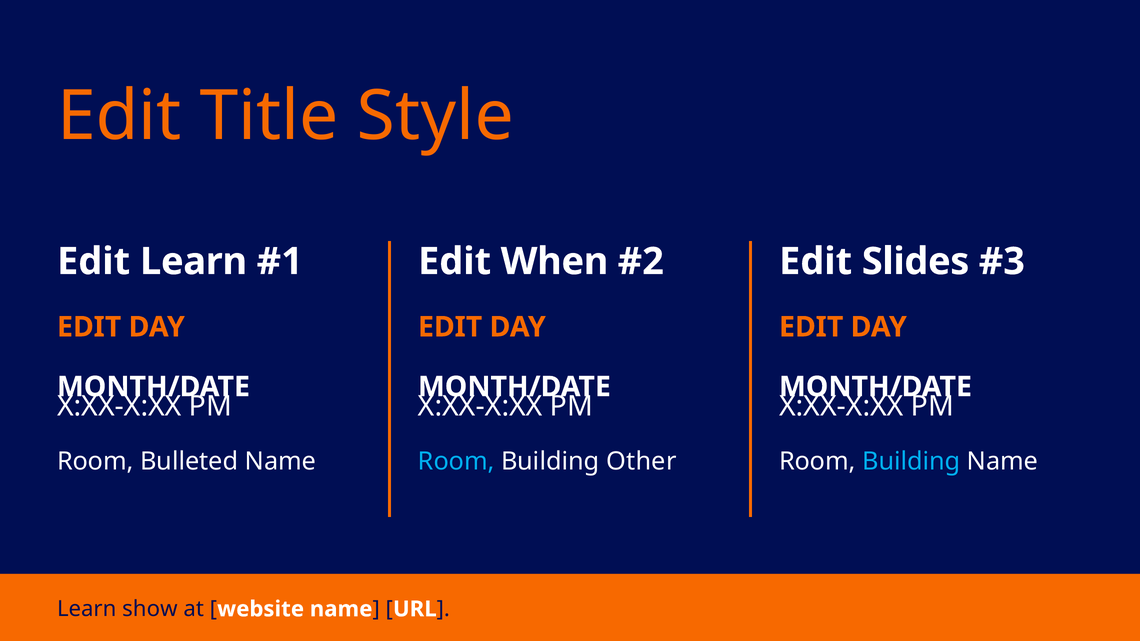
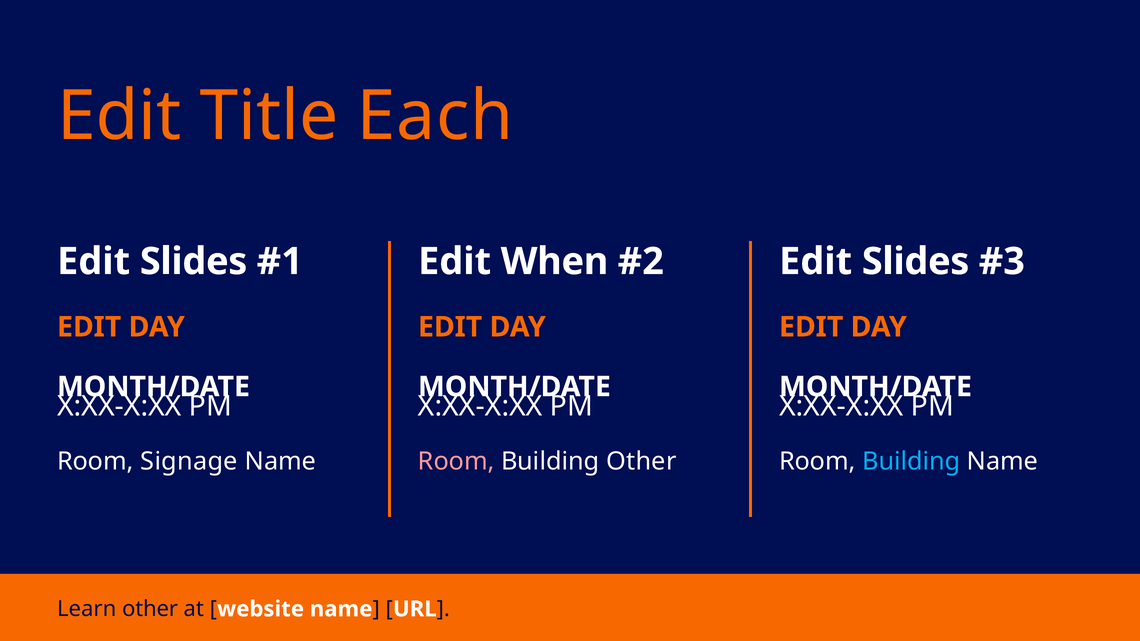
Style: Style -> Each (435, 116)
Learn: Learn -> Slides (194, 262)
Bulleted: Bulleted -> Signage (189, 462)
Room colour: light blue -> pink (456, 462)
Learn show: show -> other (150, 609)
